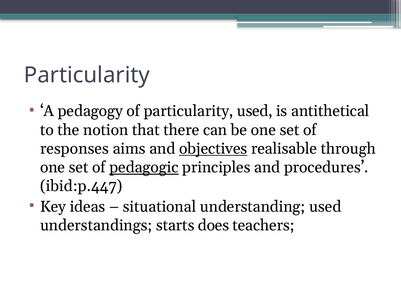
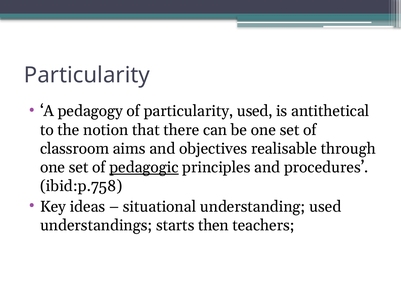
responses: responses -> classroom (75, 149)
objectives underline: present -> none (213, 149)
ibid:p.447: ibid:p.447 -> ibid:p.758 (81, 186)
does: does -> then (214, 225)
